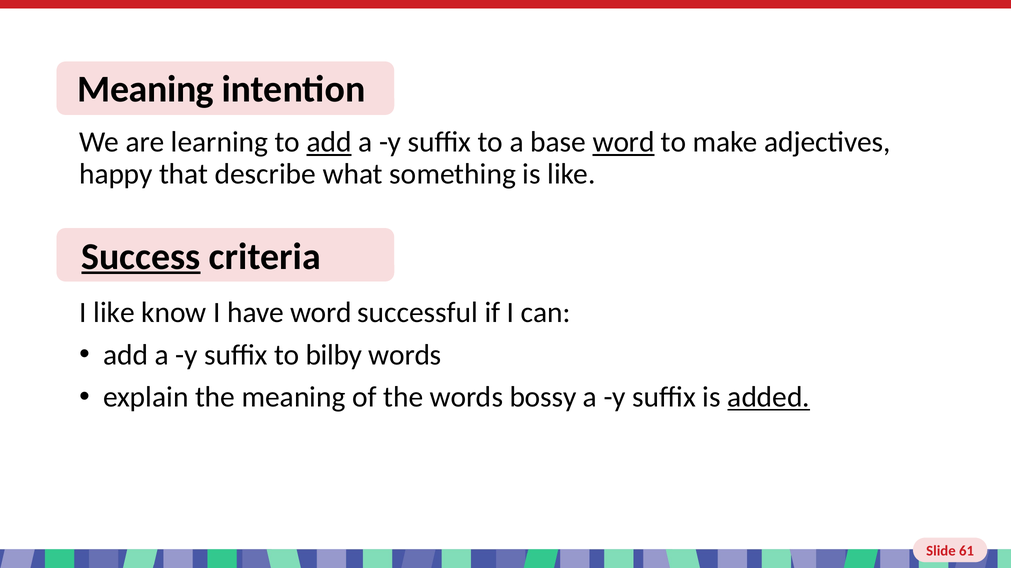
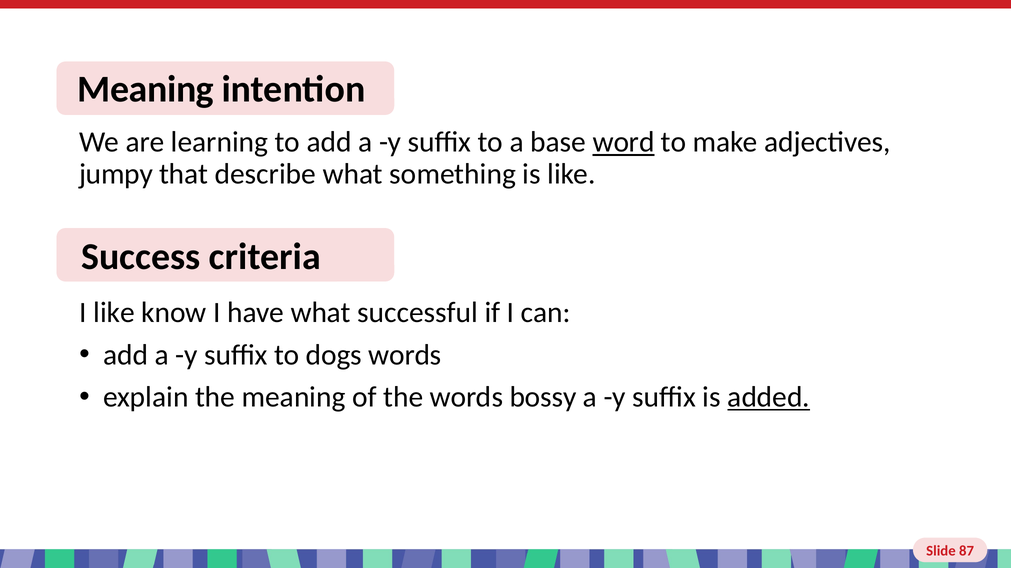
add underline: present -> none (329, 142)
happy: happy -> jumpy (116, 174)
Success underline: present -> none (141, 257)
have word: word -> what (321, 313)
bilby: bilby -> dogs (334, 355)
61: 61 -> 87 (967, 551)
